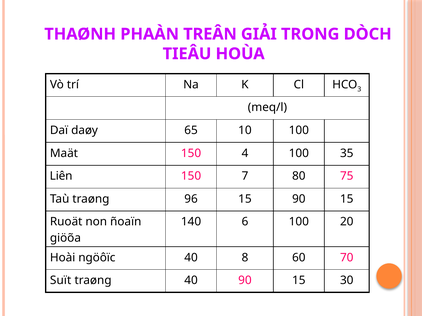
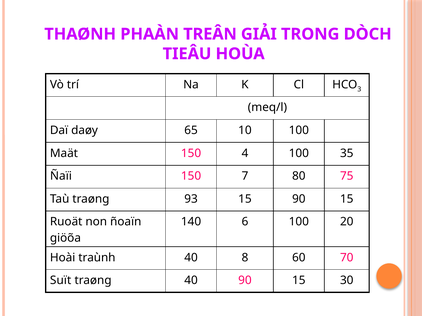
Liên: Liên -> Ñaïi (61, 176)
96: 96 -> 93 (191, 199)
ngöôïc: ngöôïc -> traùnh (97, 258)
